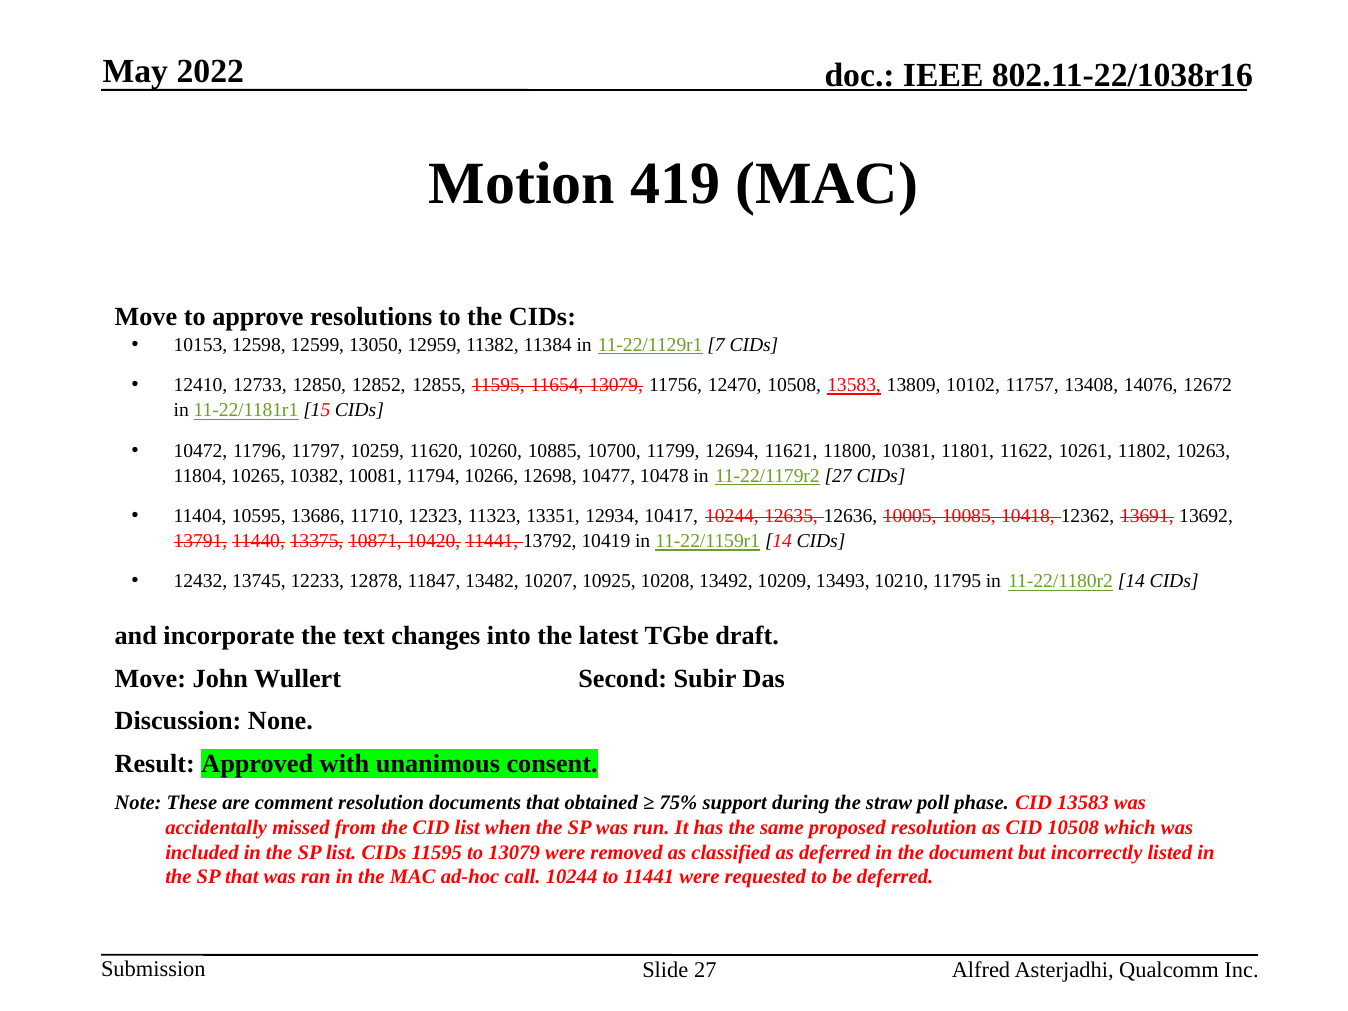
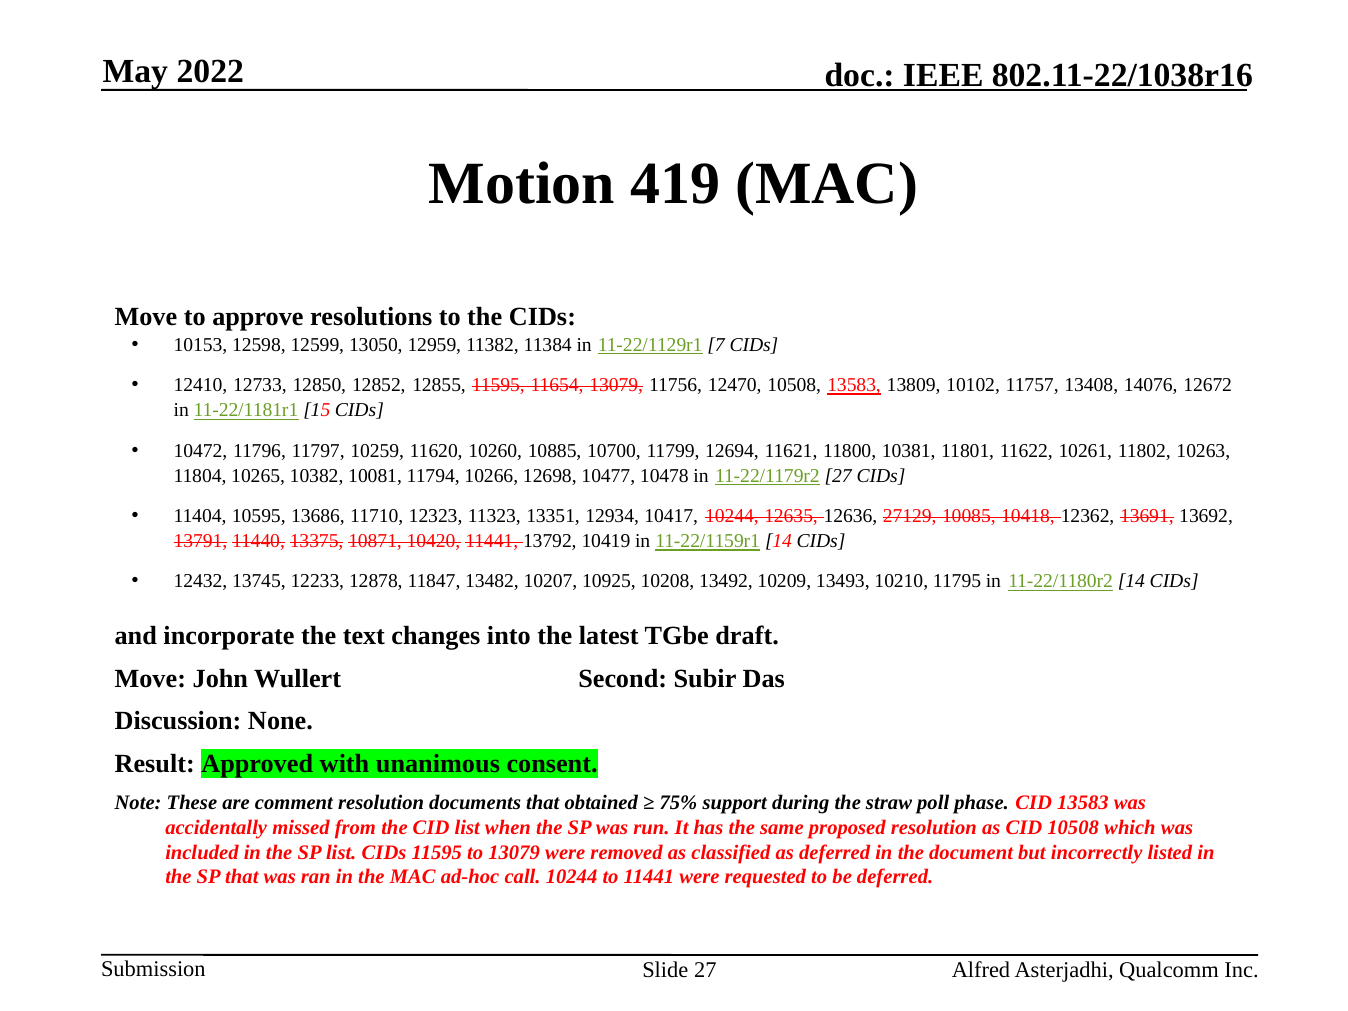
10005: 10005 -> 27129 (910, 516)
